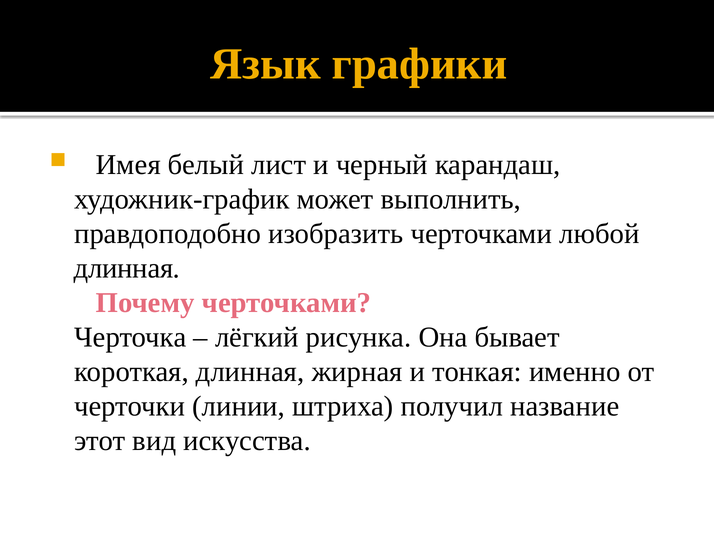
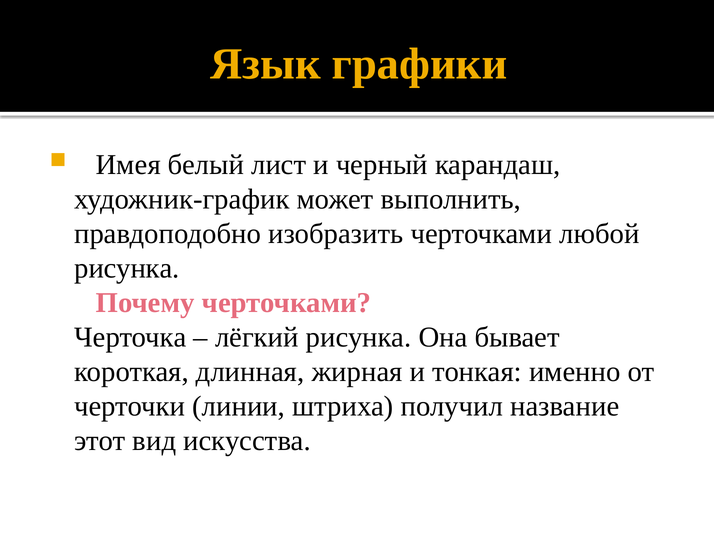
длинная: длинная -> рисунка (127, 269)
